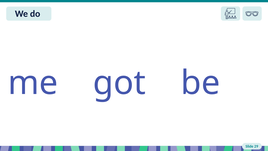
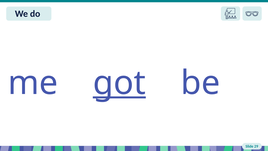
got underline: none -> present (119, 83)
